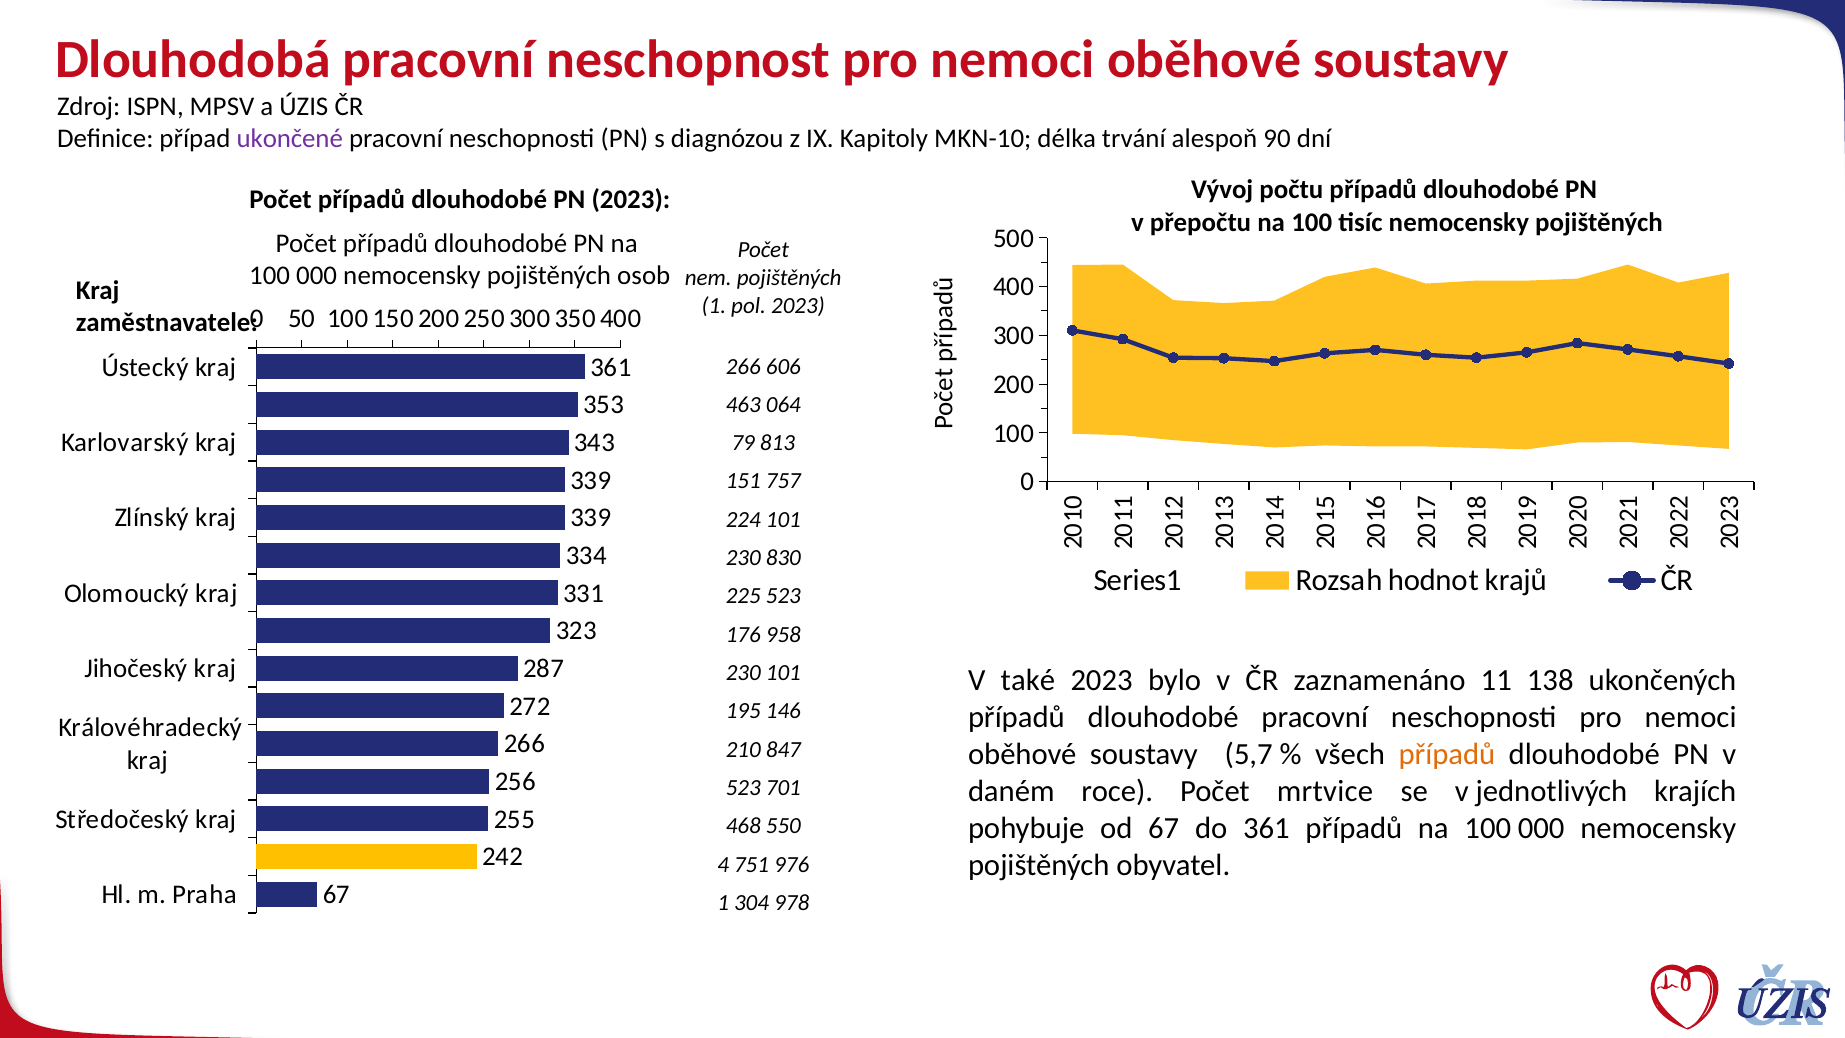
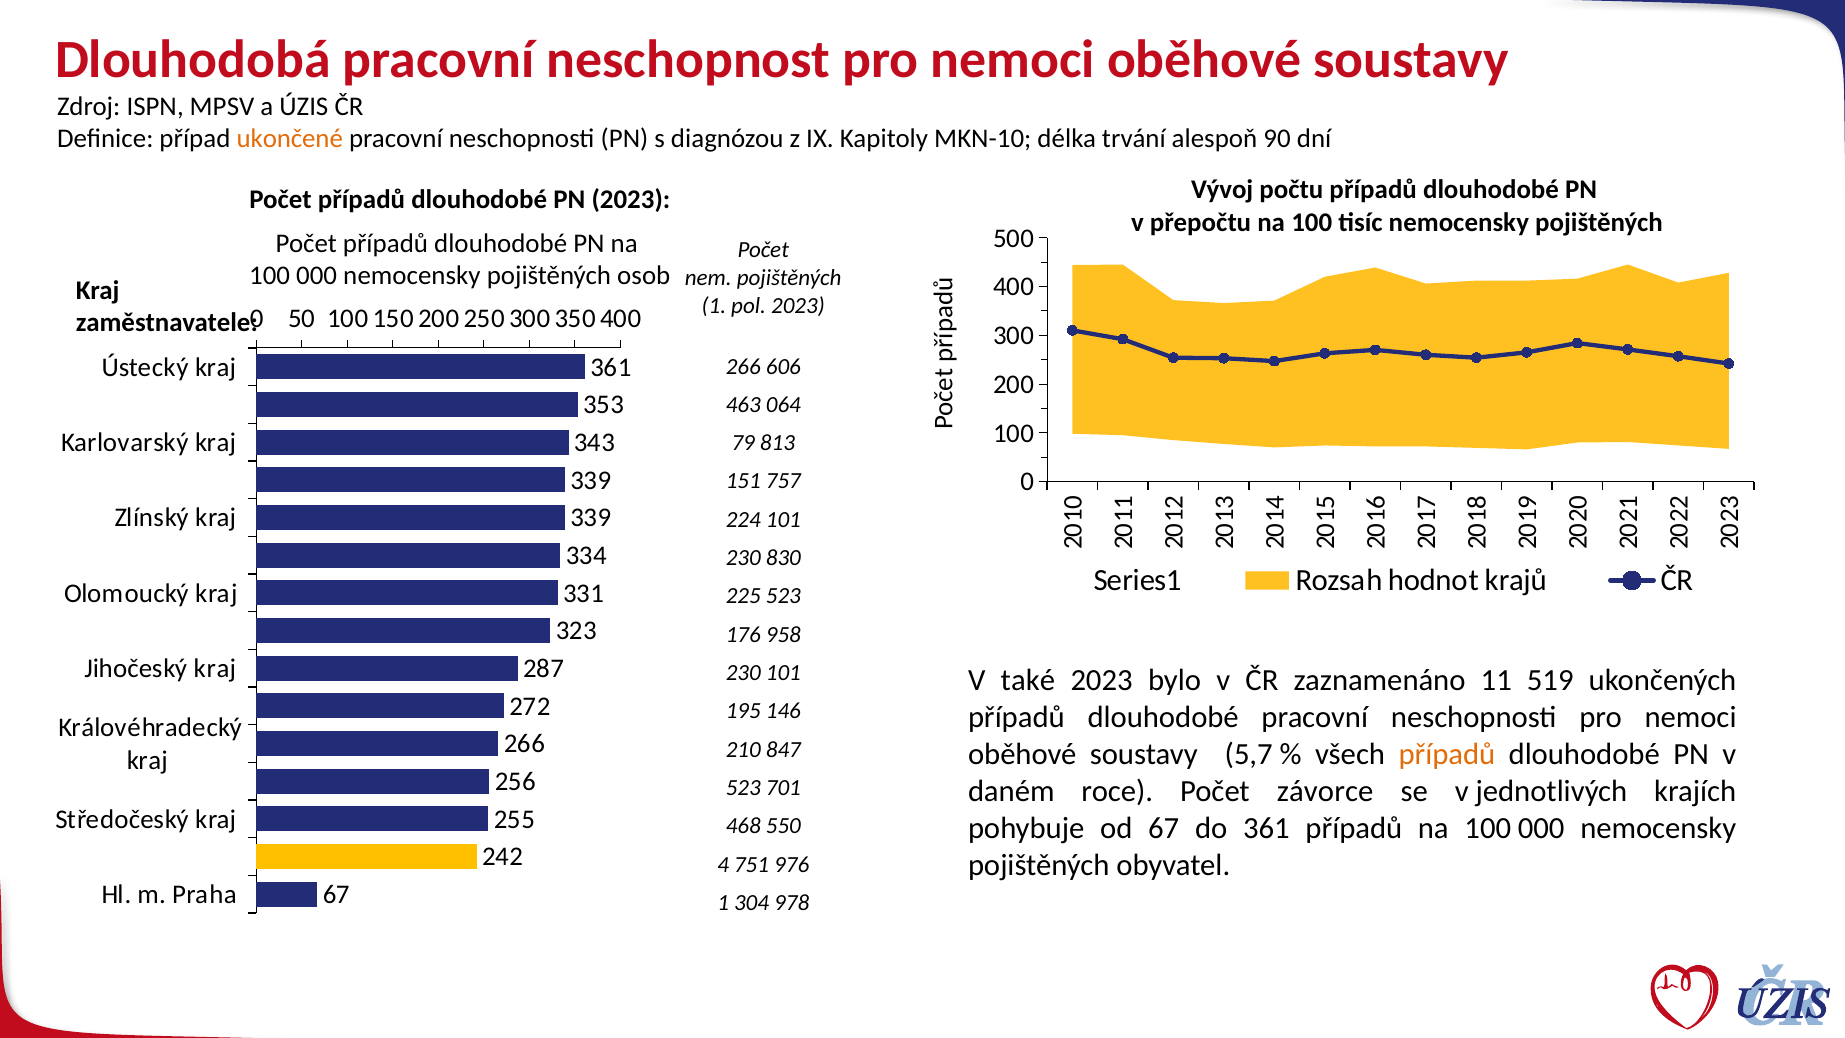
ukončené colour: purple -> orange (290, 139)
138: 138 -> 519 (1550, 680)
mrtvice: mrtvice -> závorce (1325, 791)
